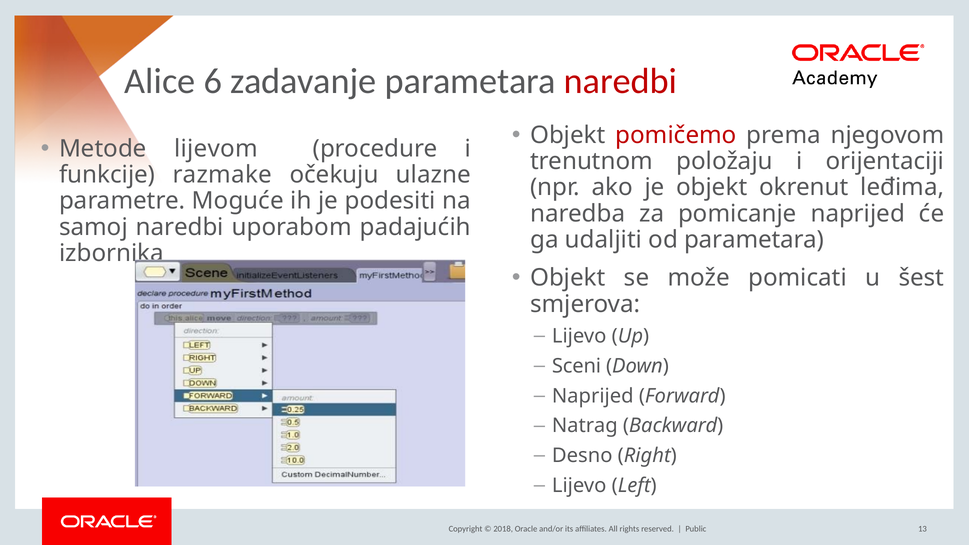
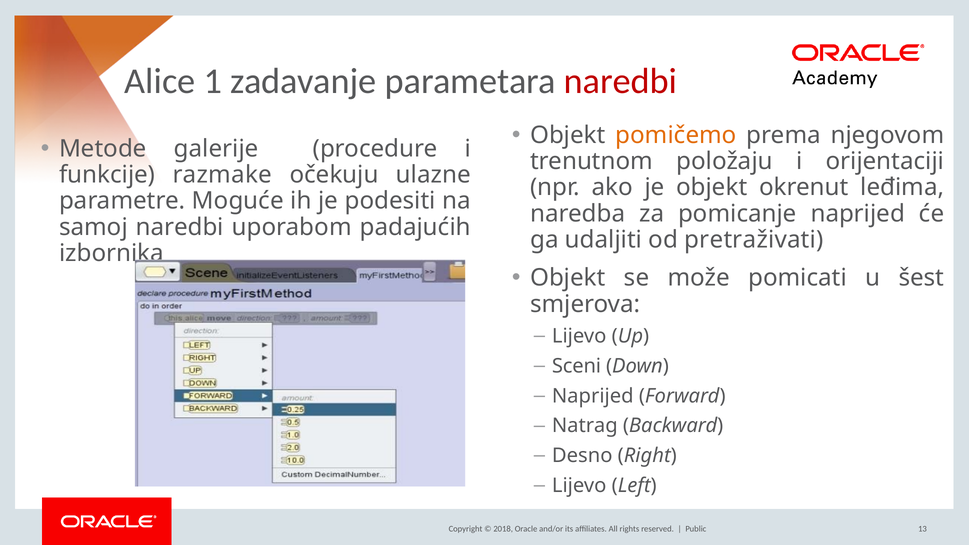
6: 6 -> 1 (213, 81)
pomičemo colour: red -> orange (676, 135)
lijevom: lijevom -> galerije (216, 149)
od parametara: parametara -> pretraživati (754, 240)
